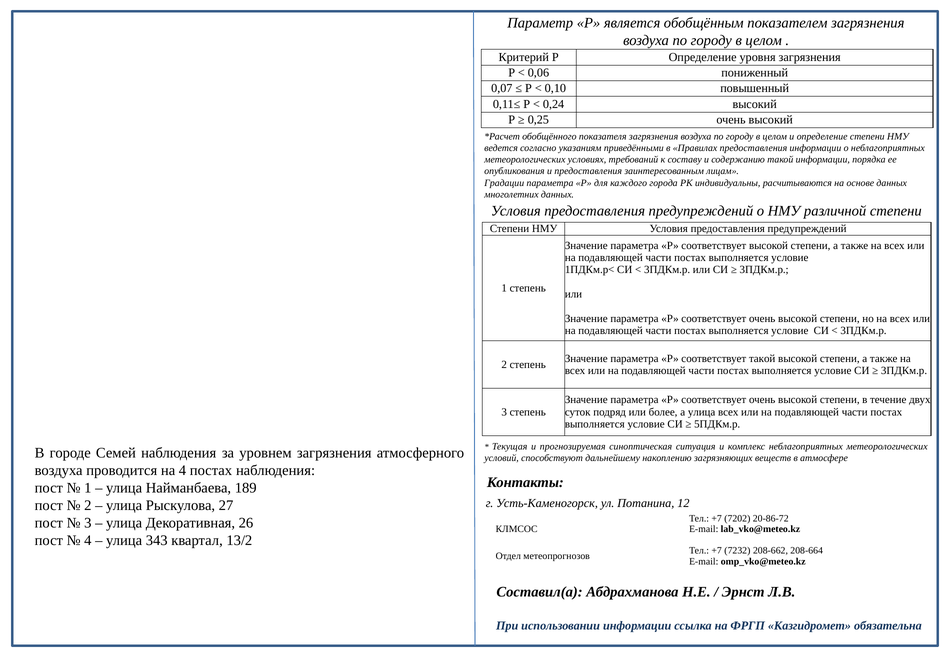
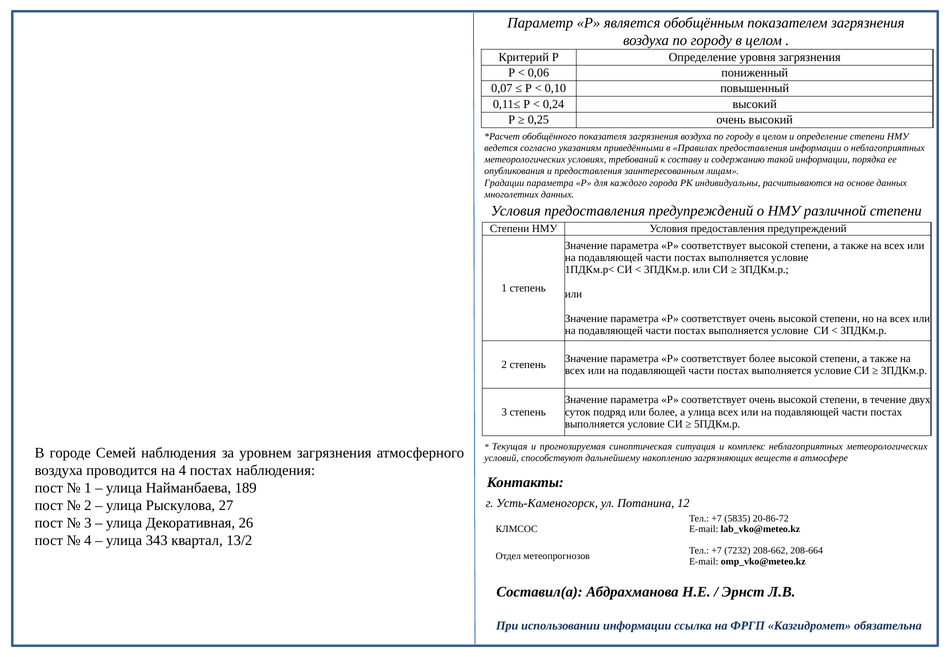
соответствует такой: такой -> более (762, 359)
7202: 7202 -> 5835 (737, 519)
